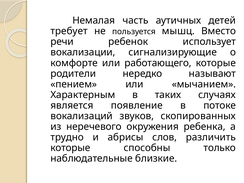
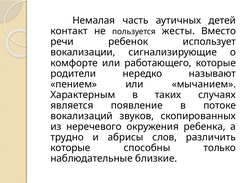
требует: требует -> контакт (69, 31)
мышц: мышц -> жесты (178, 31)
